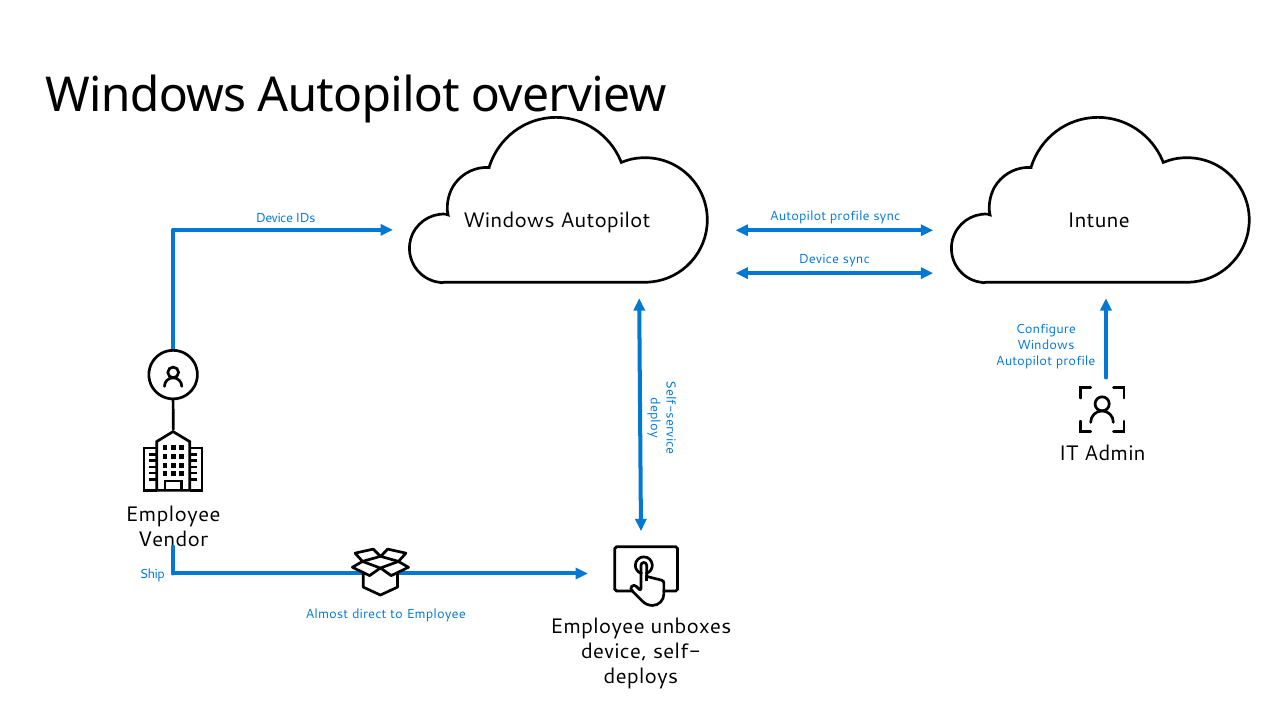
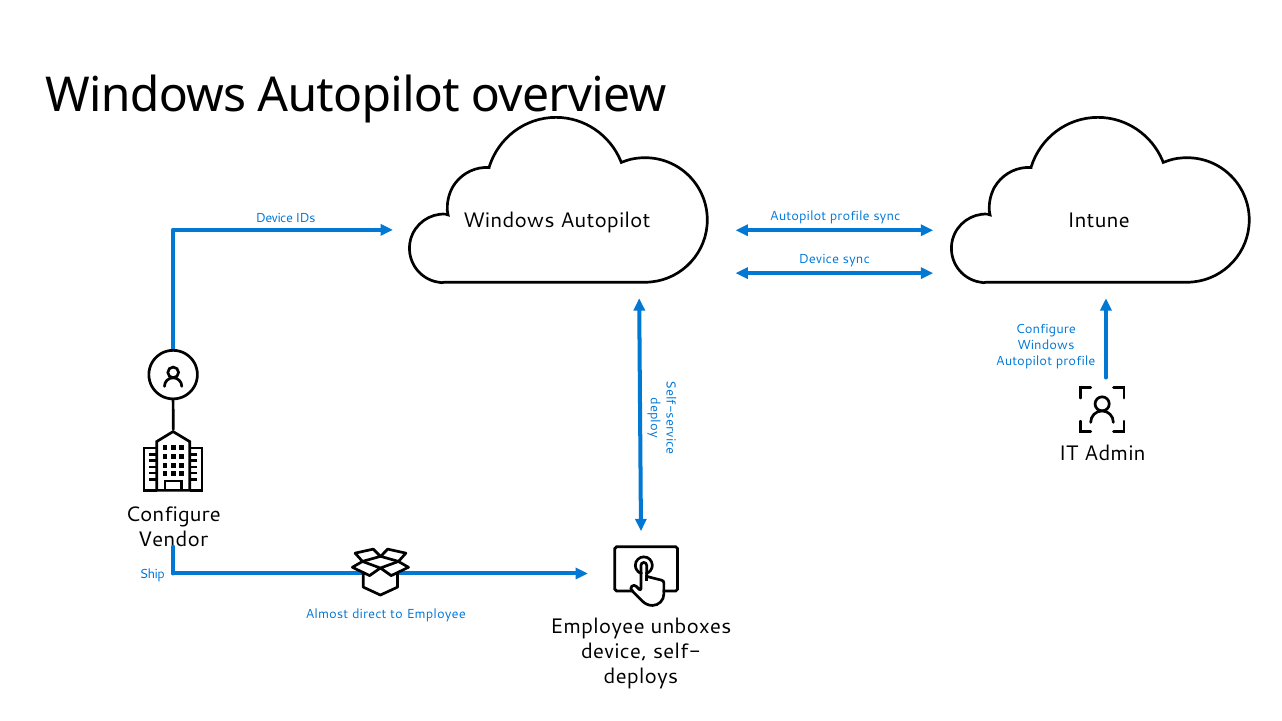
Employee: Employee -> Configure (173, 515)
